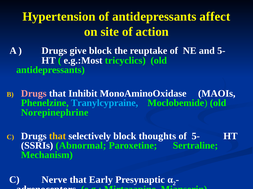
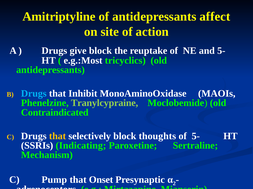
Hypertension: Hypertension -> Amitriptyline (59, 17)
Drugs colour: pink -> light blue (34, 94)
Tranylcypraine colour: light blue -> light green (105, 103)
Norepinephrine: Norepinephrine -> Contraindicated (55, 113)
Abnormal: Abnormal -> Indicating (81, 146)
Nerve: Nerve -> Pump (54, 180)
Early: Early -> Onset (101, 180)
